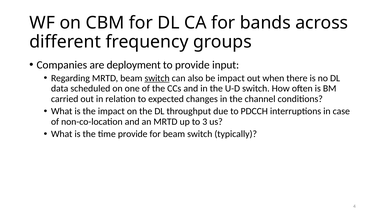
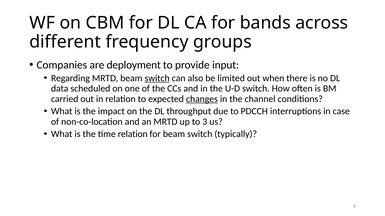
be impact: impact -> limited (231, 78)
changes underline: none -> present (202, 99)
time provide: provide -> relation (133, 134)
